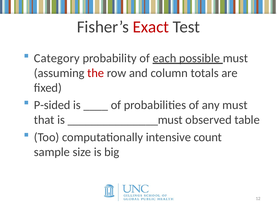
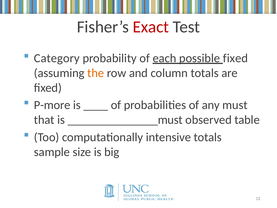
must: must -> fixed (235, 58)
the colour: red -> orange (96, 73)
P-sided: P-sided -> P-more (52, 105)
intensive count: count -> totals (208, 137)
